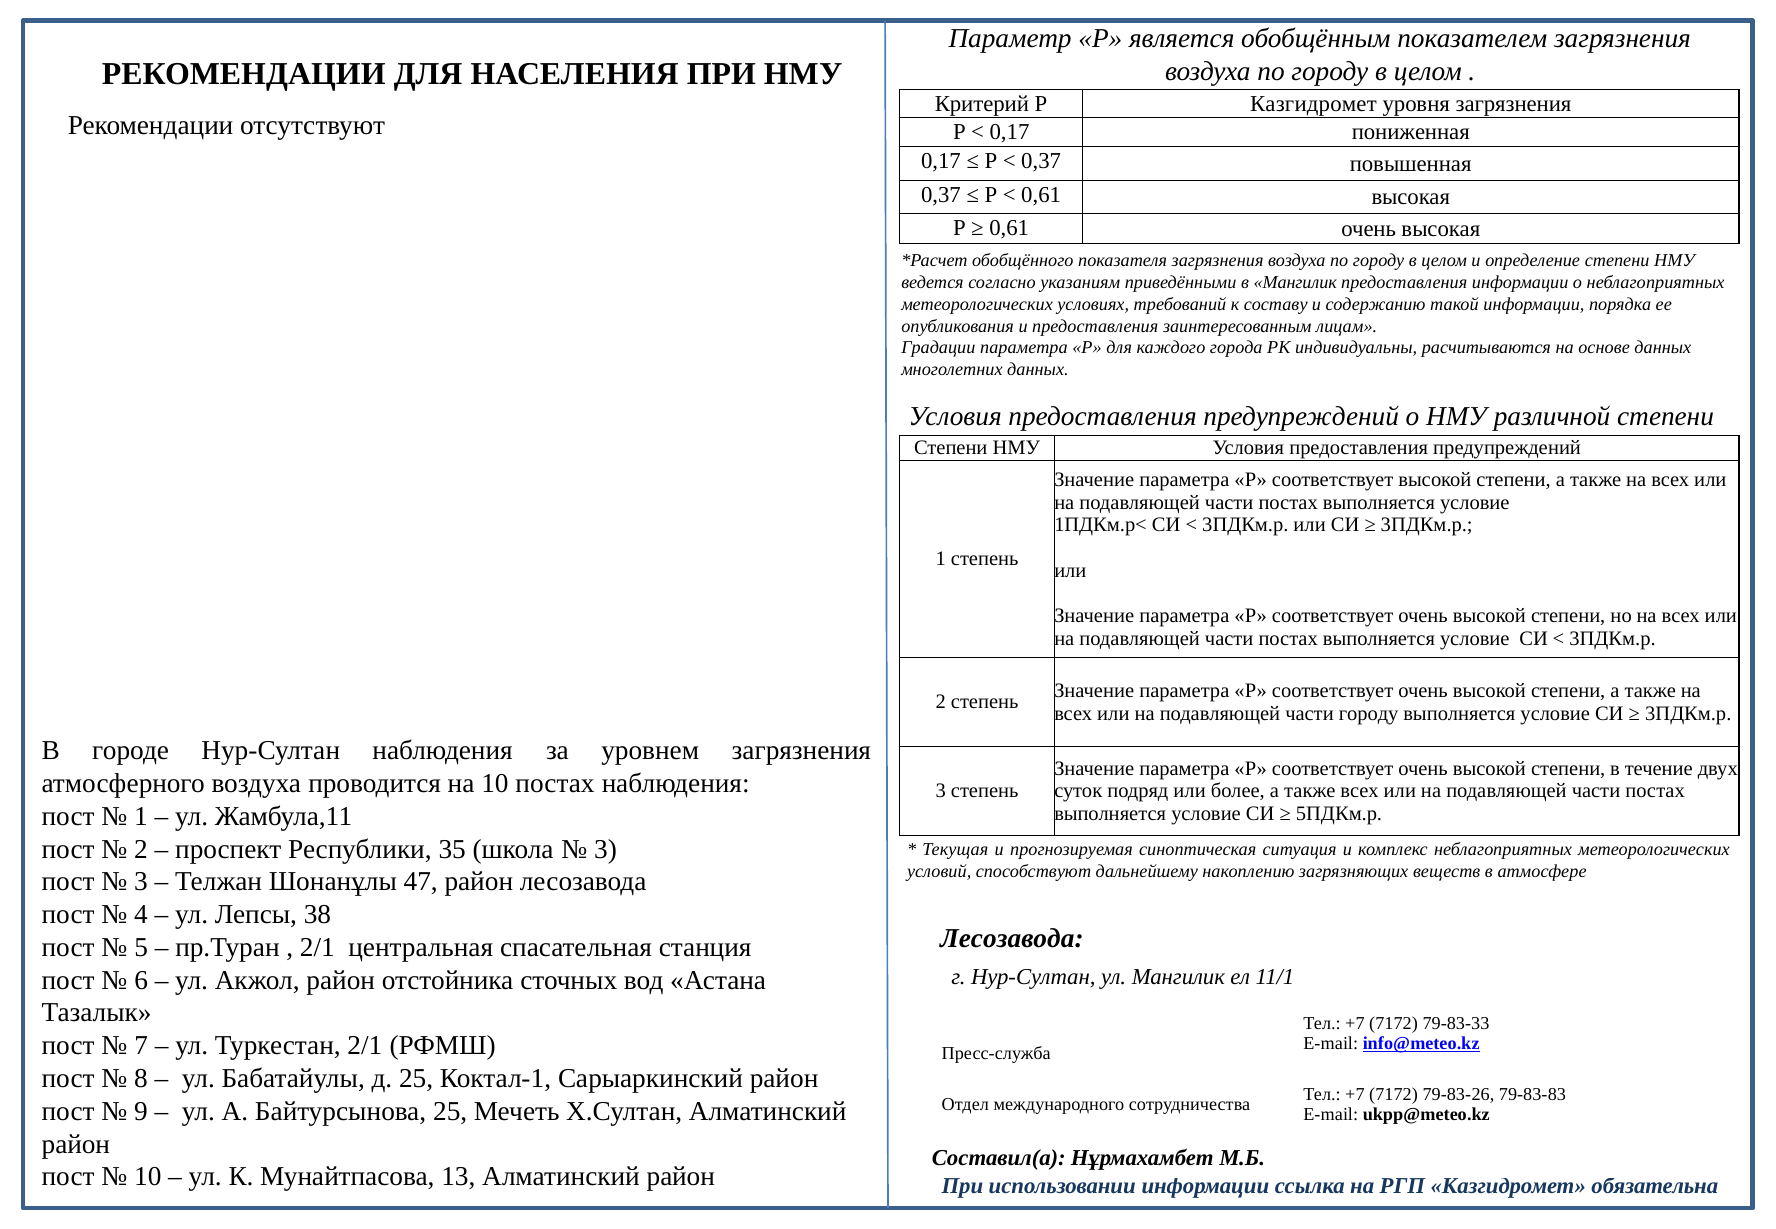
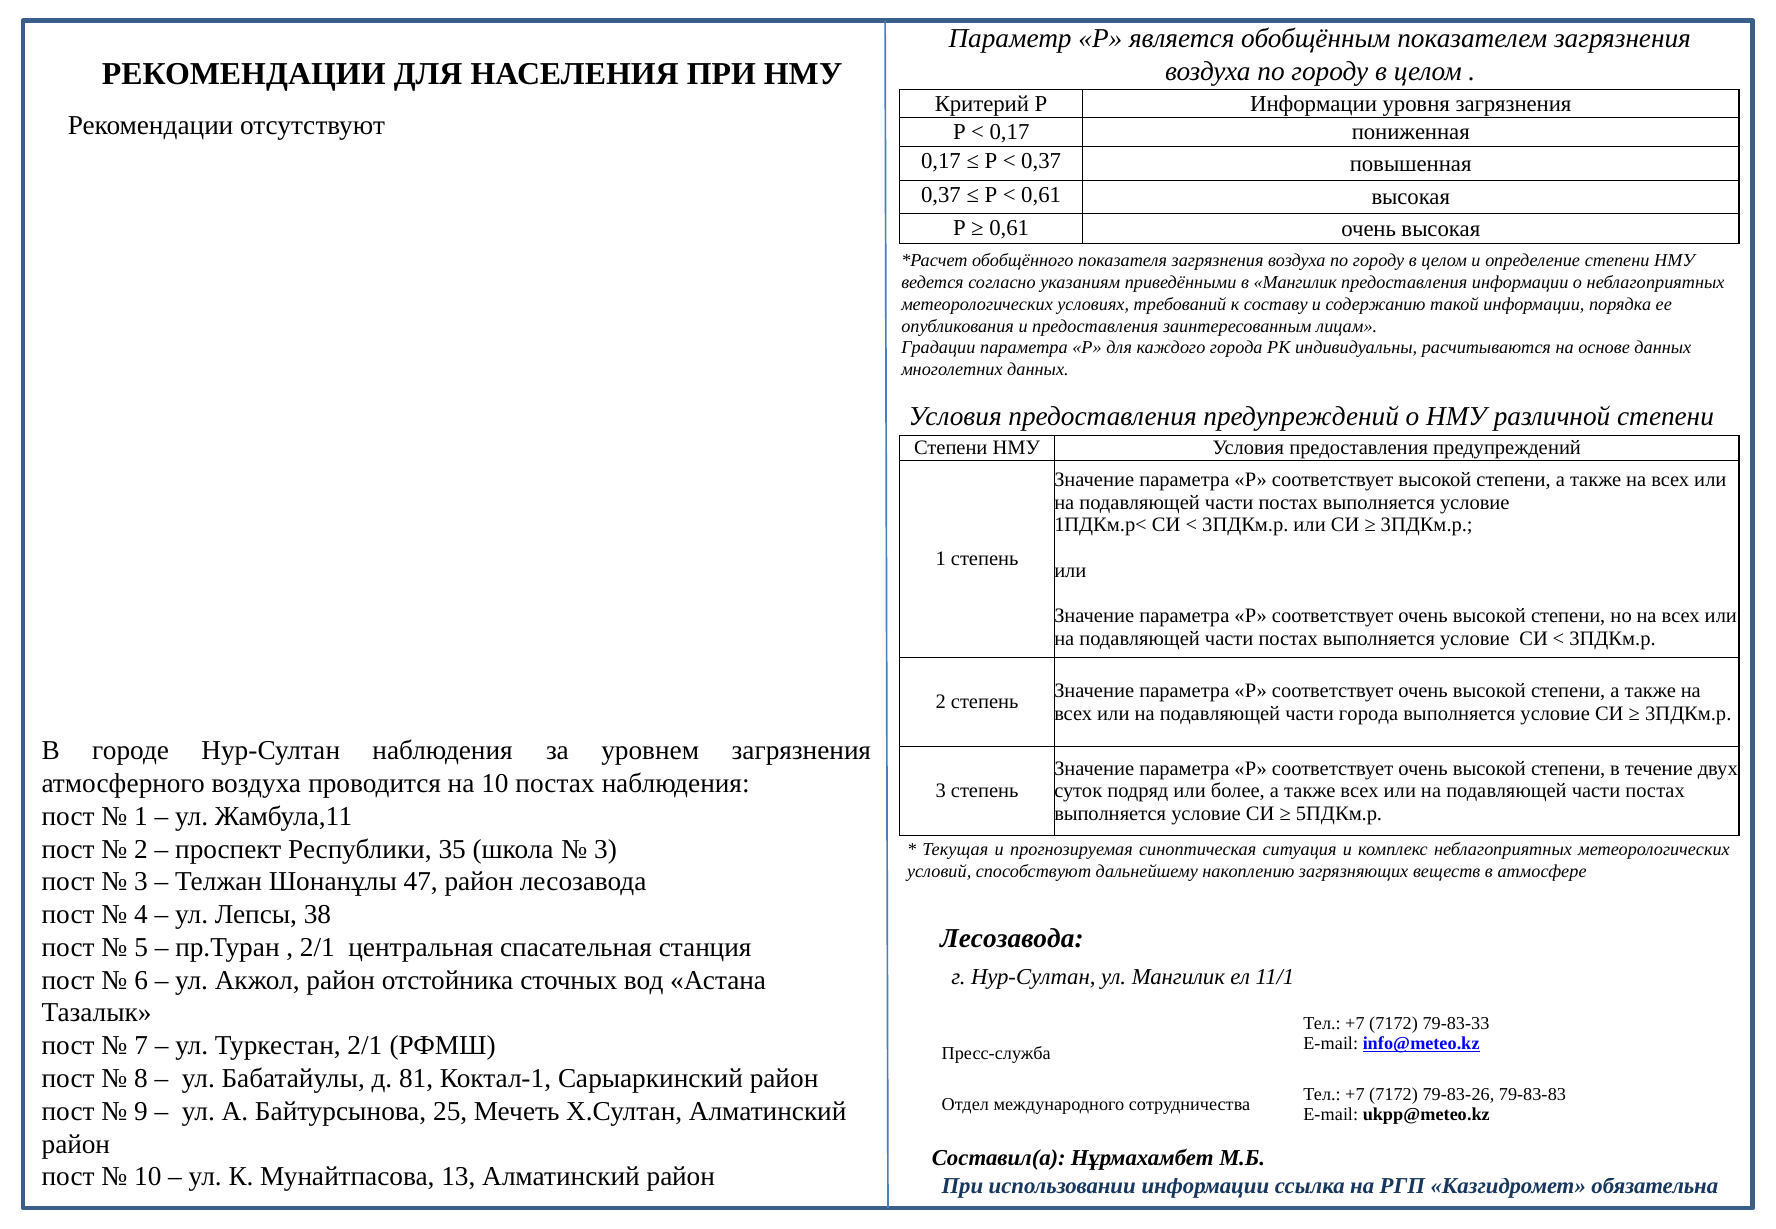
Р Казгидромет: Казгидромет -> Информации (1314, 104)
части городу: городу -> города (1369, 714)
д 25: 25 -> 81 (416, 1079)
